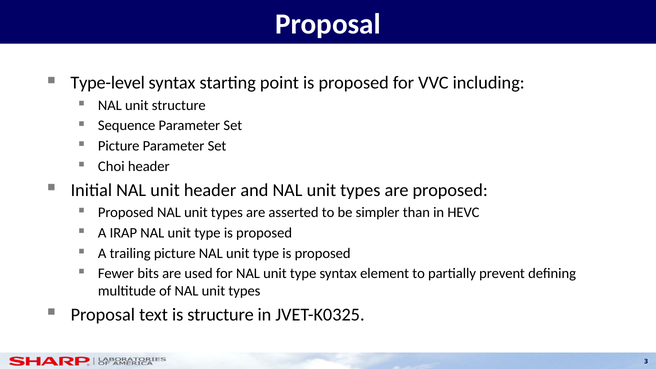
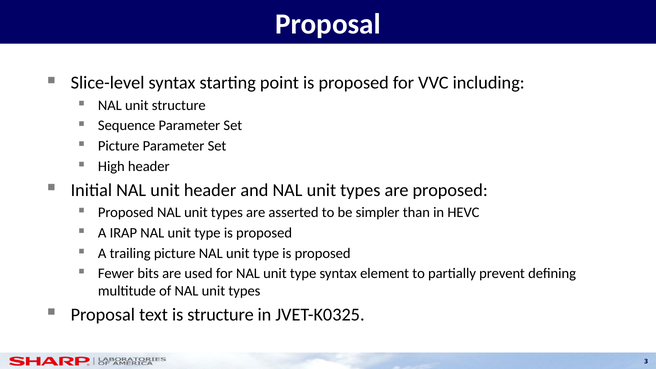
Type-level: Type-level -> Slice-level (108, 83)
Choi: Choi -> High (111, 166)
